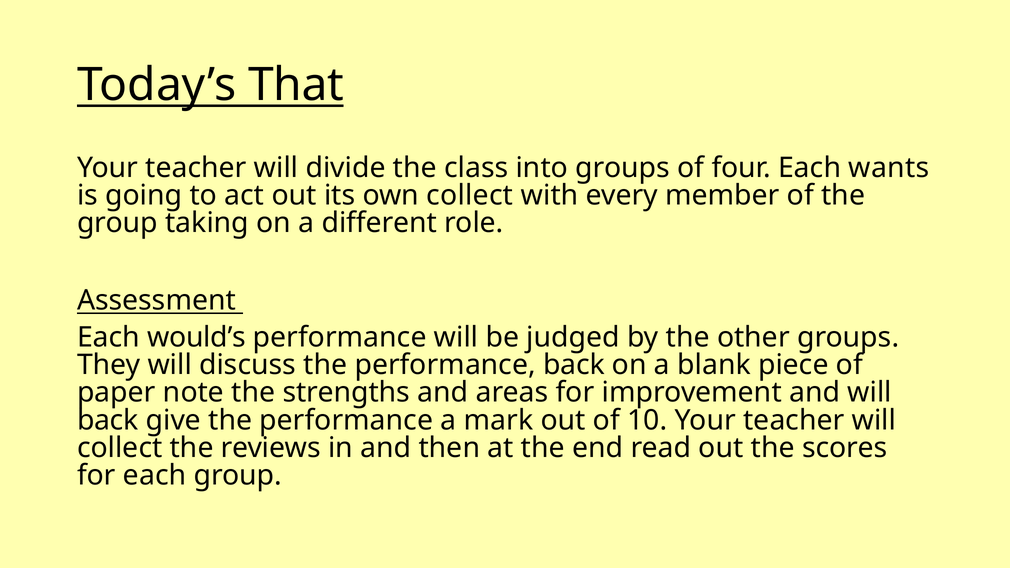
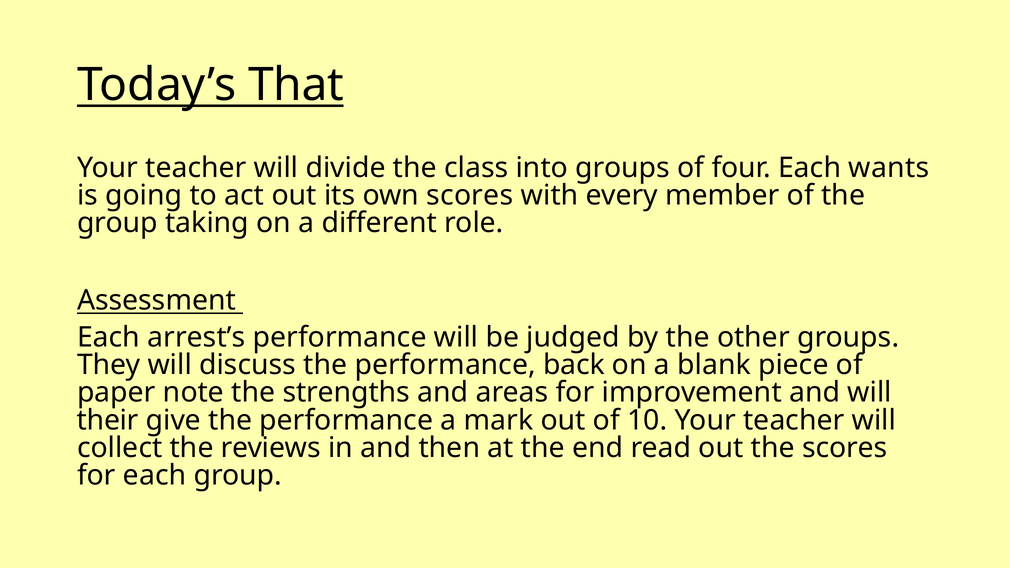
own collect: collect -> scores (470, 195)
would’s: would’s -> arrest’s (196, 337)
back: back -> their (108, 420)
